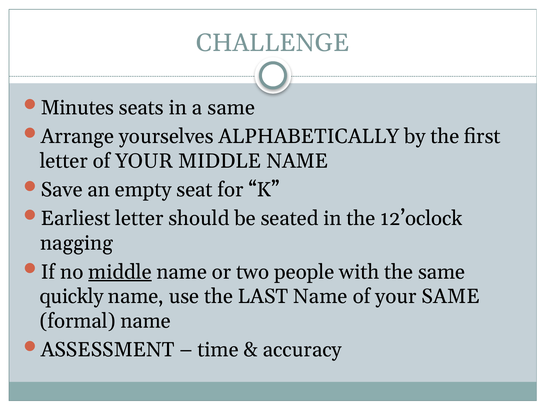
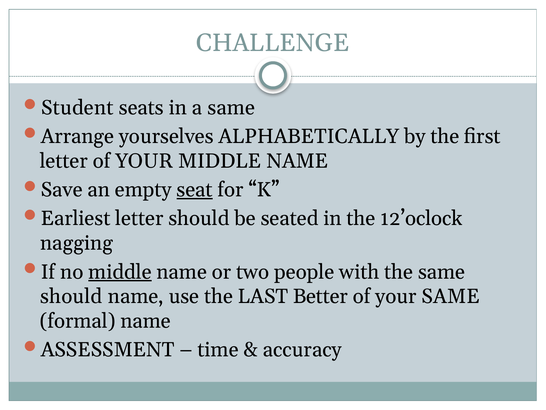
Minutes: Minutes -> Student (77, 108)
seat underline: none -> present (195, 190)
quickly: quickly -> should (71, 296)
LAST Name: Name -> Better (320, 296)
